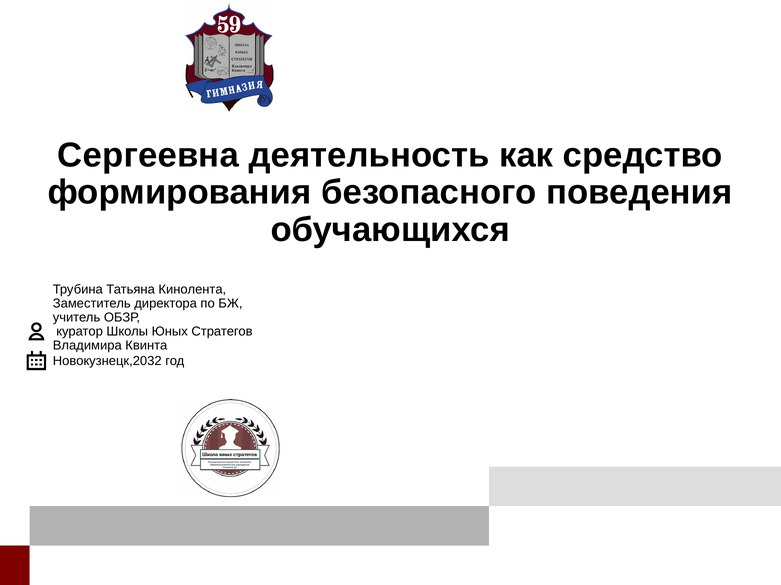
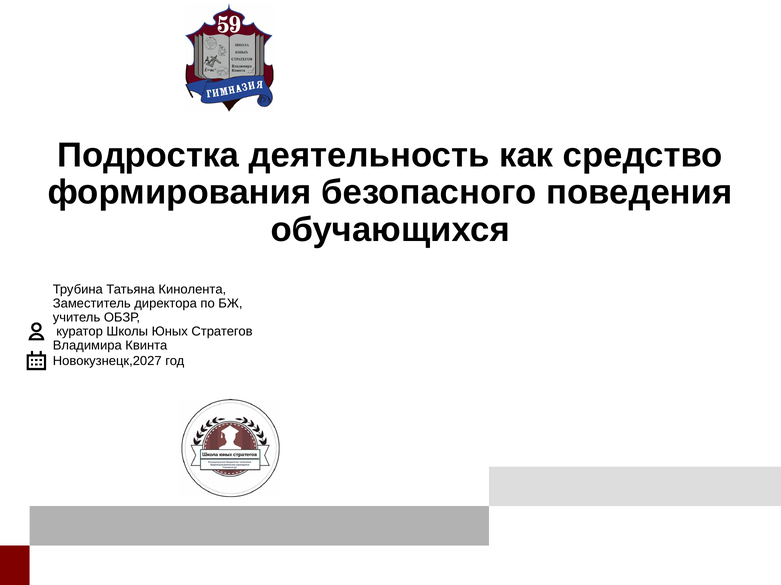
Сергеевна: Сергеевна -> Подростка (148, 155)
Новокузнецк,2032: Новокузнецк,2032 -> Новокузнецк,2027 (107, 361)
